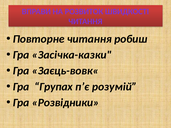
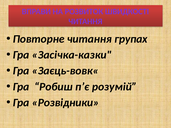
робиш: робиш -> групах (131, 39)
Групах: Групах -> Робиш (53, 87)
